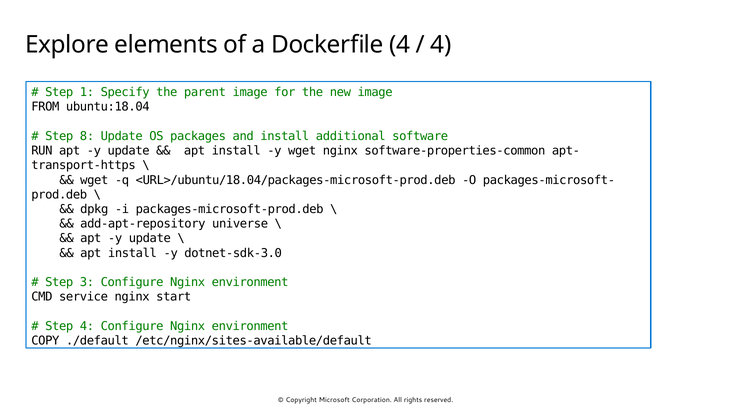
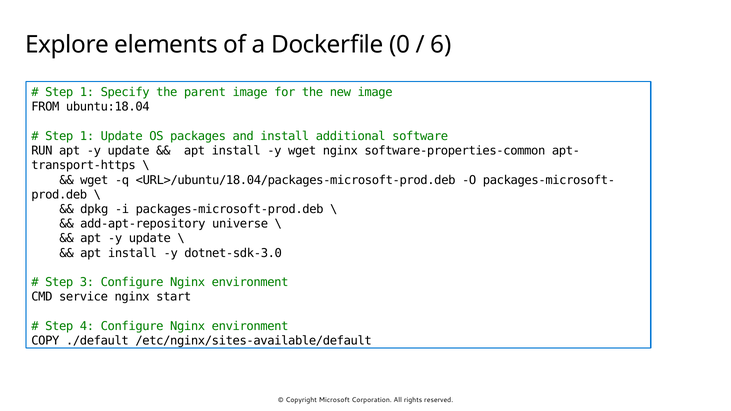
Dockerfile 4: 4 -> 0 (400, 45)
4: 4 -> 6 (441, 45)
8: 8 -> 1 (87, 136)
